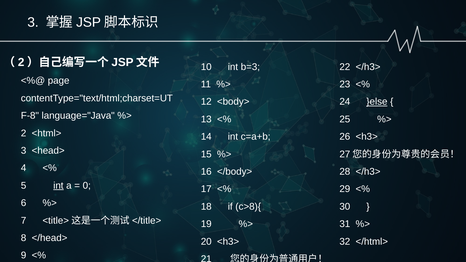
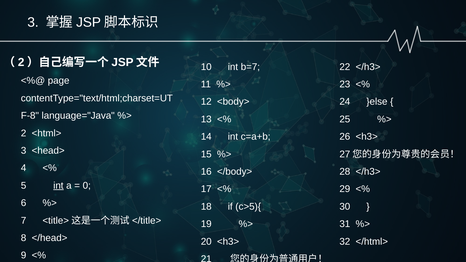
b=3: b=3 -> b=7 (250, 67)
}else underline: present -> none (377, 102)
c>8){: c>8){ -> c>5){ (248, 207)
